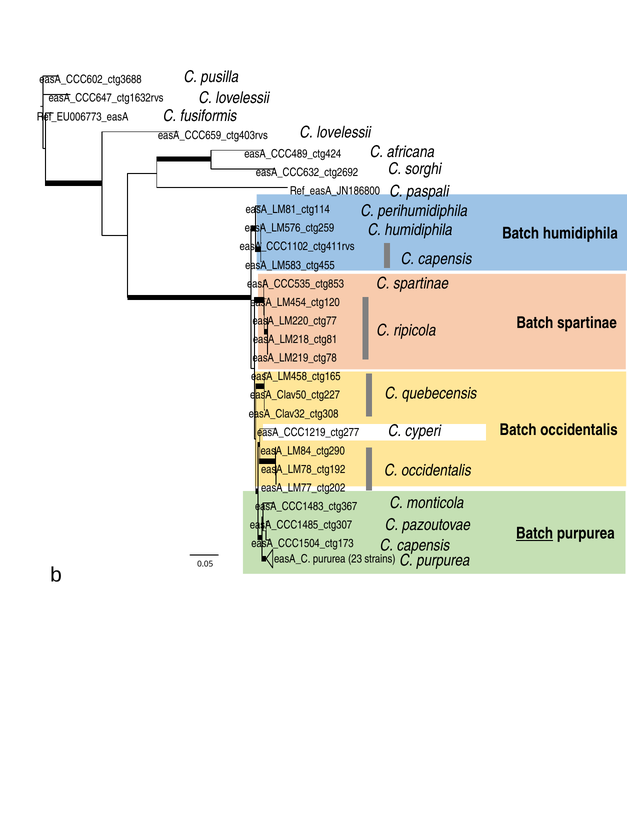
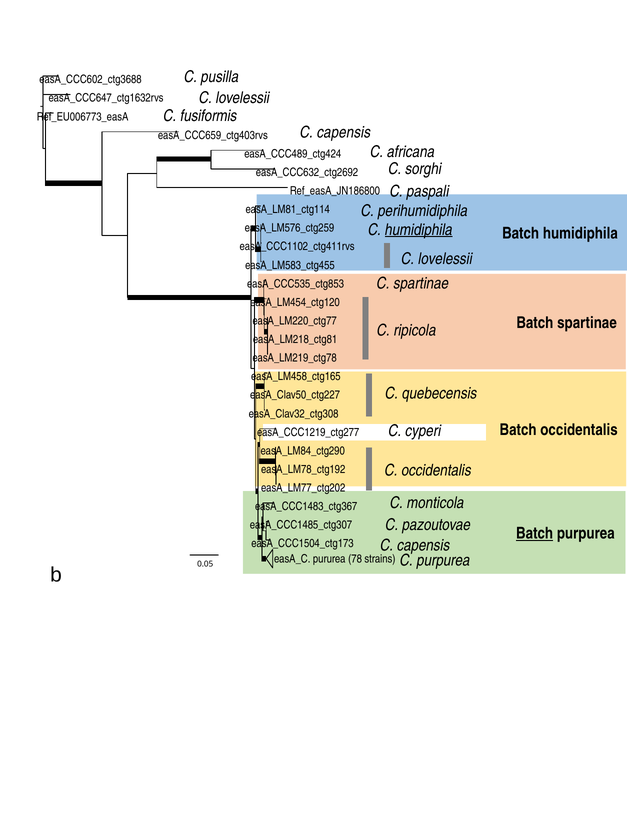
lovelessii: lovelessii -> capensis (344, 132)
humidiphila underline: none -> present (419, 230)
capensis: capensis -> lovelessii (445, 259)
23: 23 -> 78 (355, 560)
